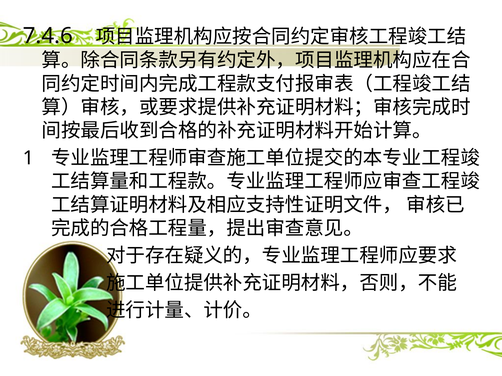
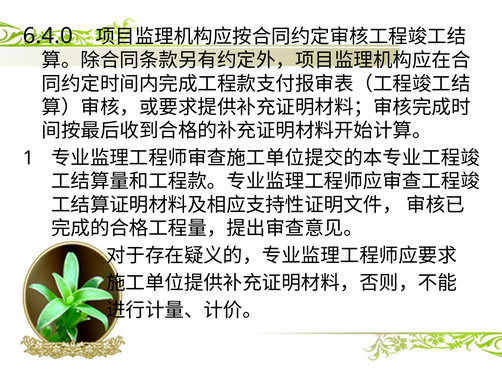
7.4.6: 7.4.6 -> 6.4.0 (48, 36)
